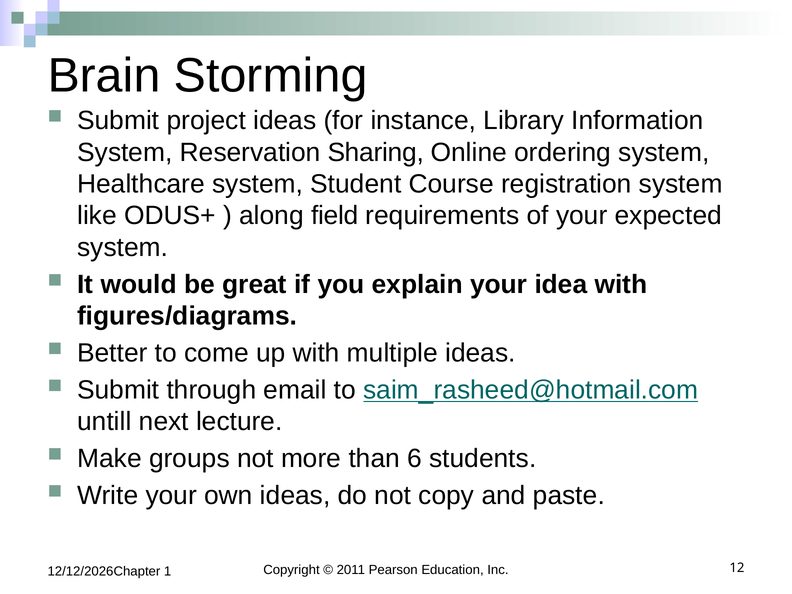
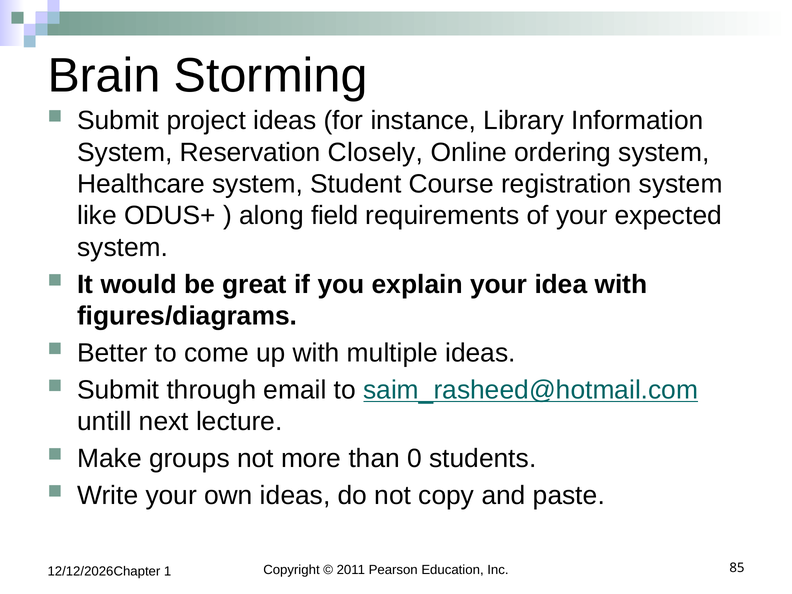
Sharing: Sharing -> Closely (376, 152)
6: 6 -> 0 (415, 459)
12: 12 -> 85 (737, 568)
